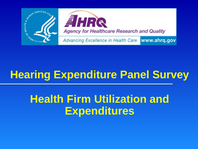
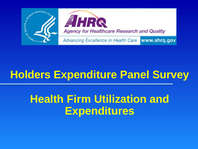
Hearing: Hearing -> Holders (30, 74)
